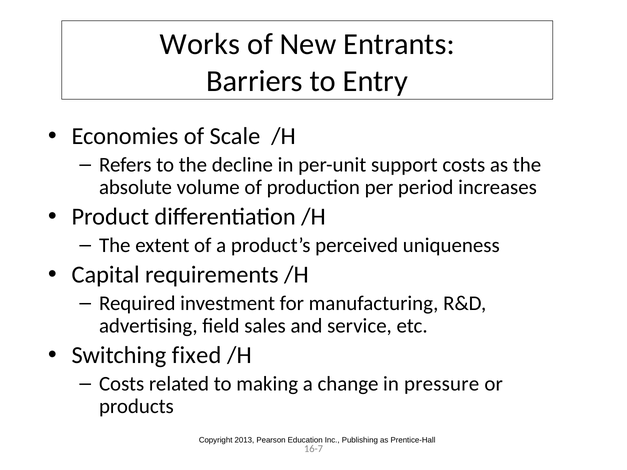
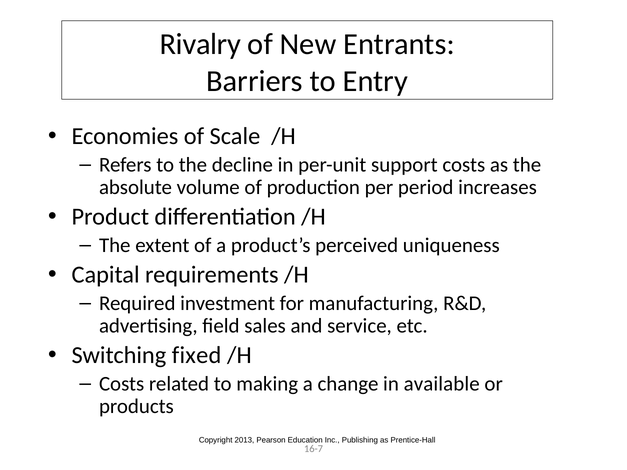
Works: Works -> Rivalry (200, 44)
pressure: pressure -> available (442, 384)
